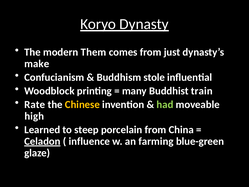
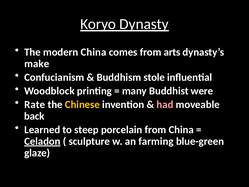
modern Them: Them -> China (94, 52)
just: just -> arts (172, 52)
train: train -> were (202, 91)
had colour: light green -> pink (165, 104)
high: high -> back (34, 116)
influence: influence -> sculpture (89, 141)
